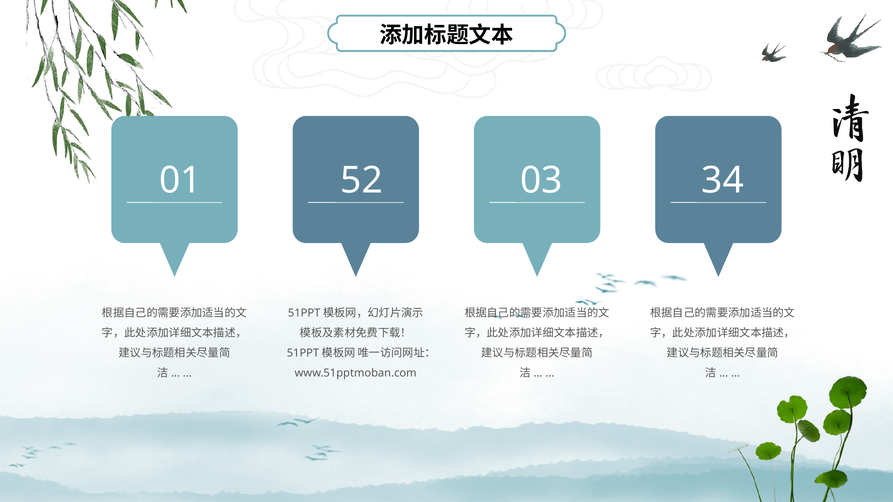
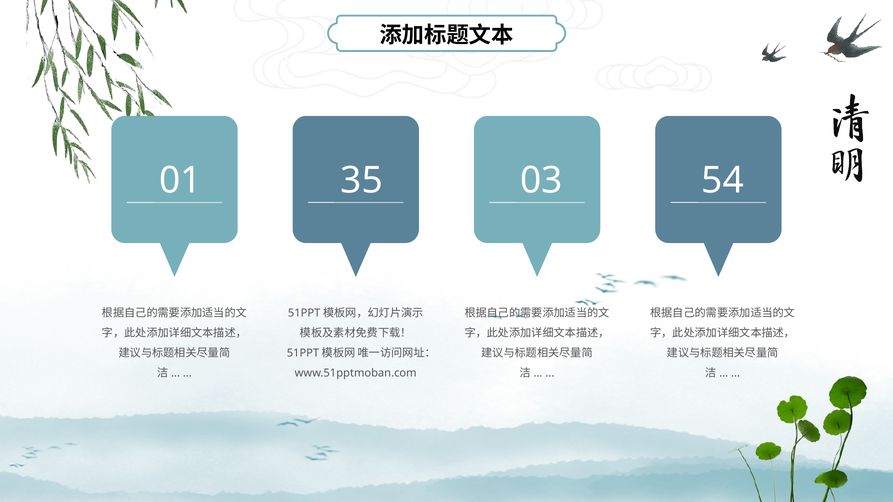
52: 52 -> 35 (362, 181)
34: 34 -> 54 (723, 181)
